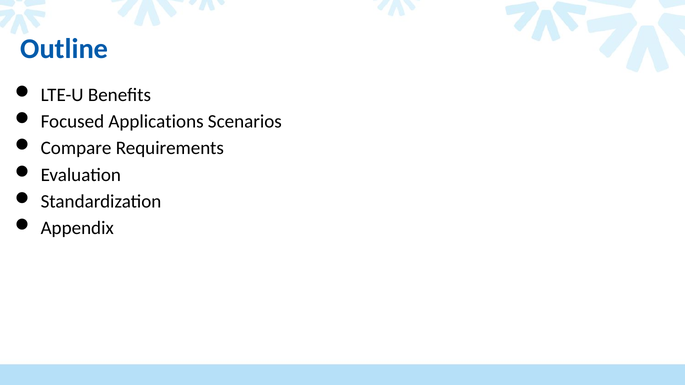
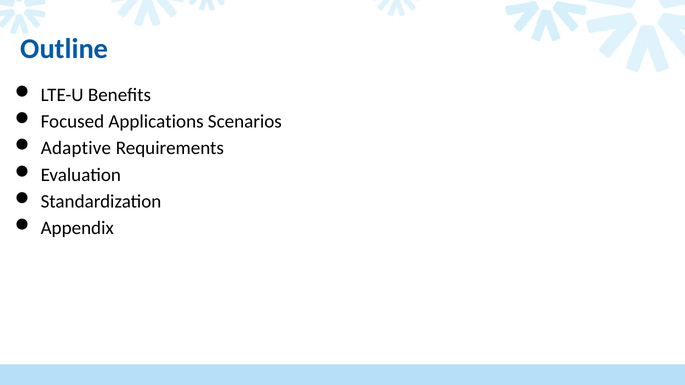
Compare: Compare -> Adaptive (76, 148)
